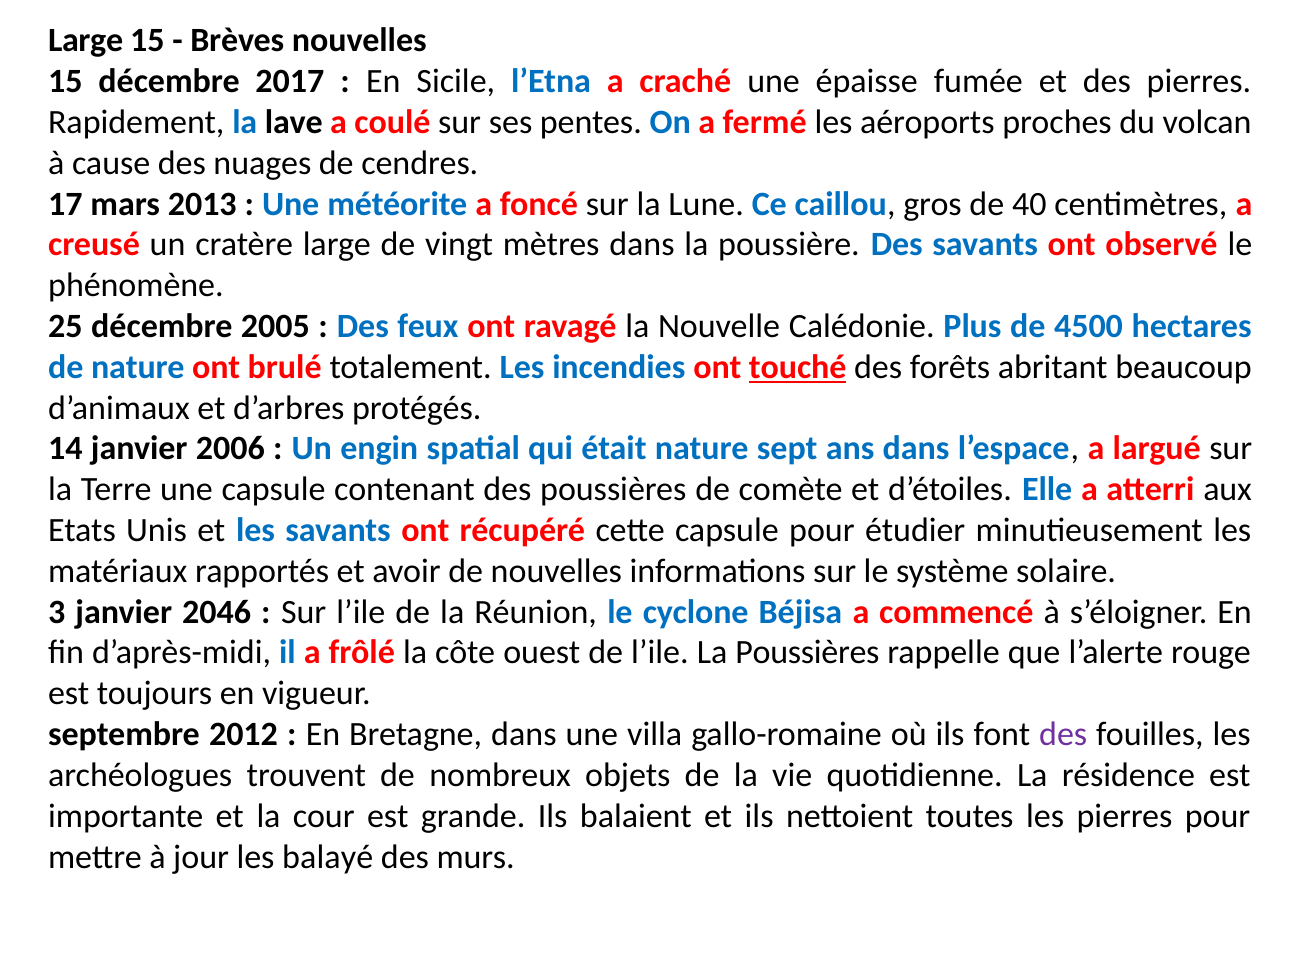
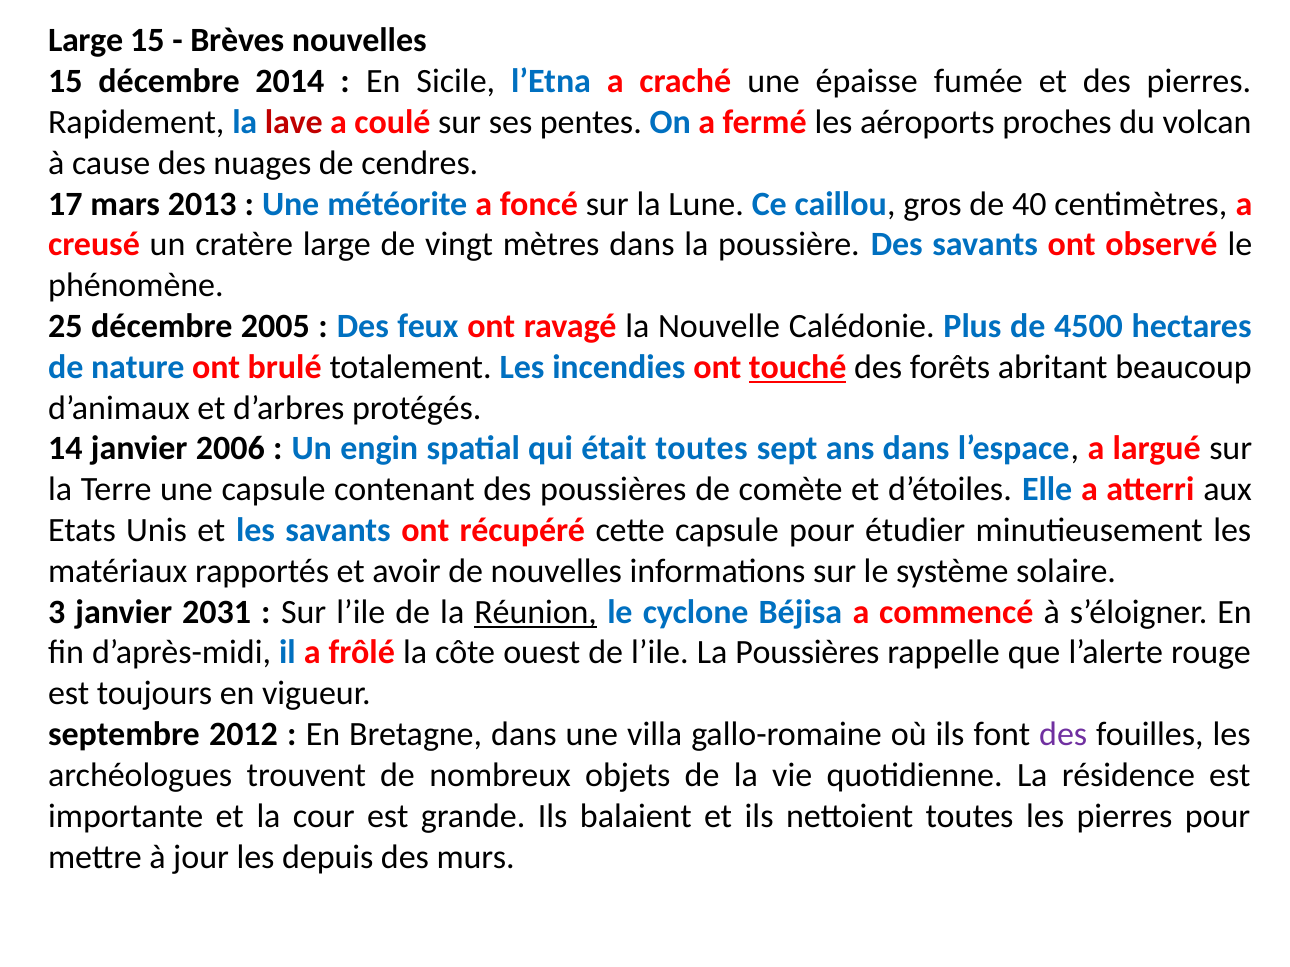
2017: 2017 -> 2014 (290, 81)
lave colour: black -> red (294, 122)
était nature: nature -> toutes (702, 449)
2046: 2046 -> 2031 (217, 612)
Réunion underline: none -> present (536, 612)
balayé: balayé -> depuis (328, 857)
